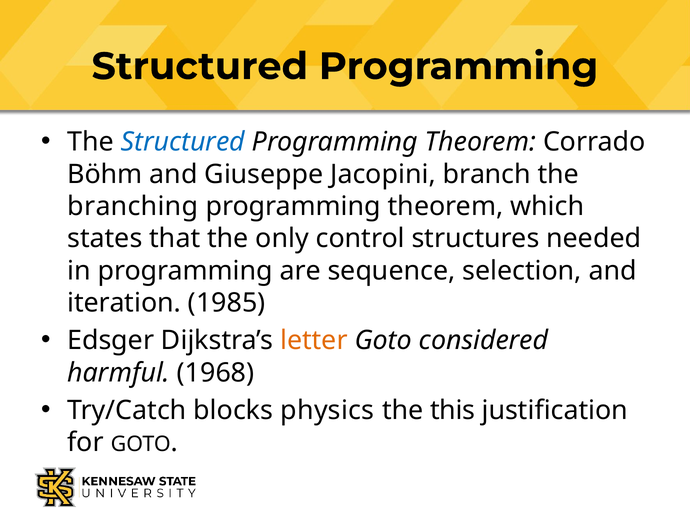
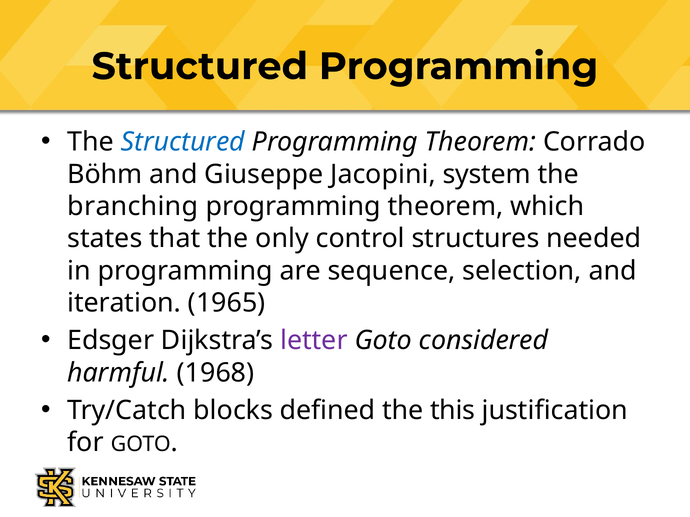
branch: branch -> system (487, 174)
1985: 1985 -> 1965 (227, 303)
letter colour: orange -> purple (314, 341)
physics: physics -> defined (328, 411)
